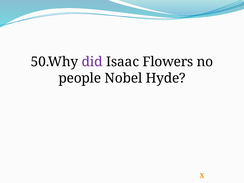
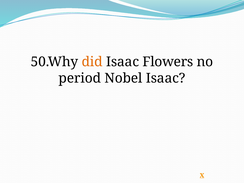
did colour: purple -> orange (92, 62)
people: people -> period (80, 78)
Nobel Hyde: Hyde -> Isaac (166, 78)
